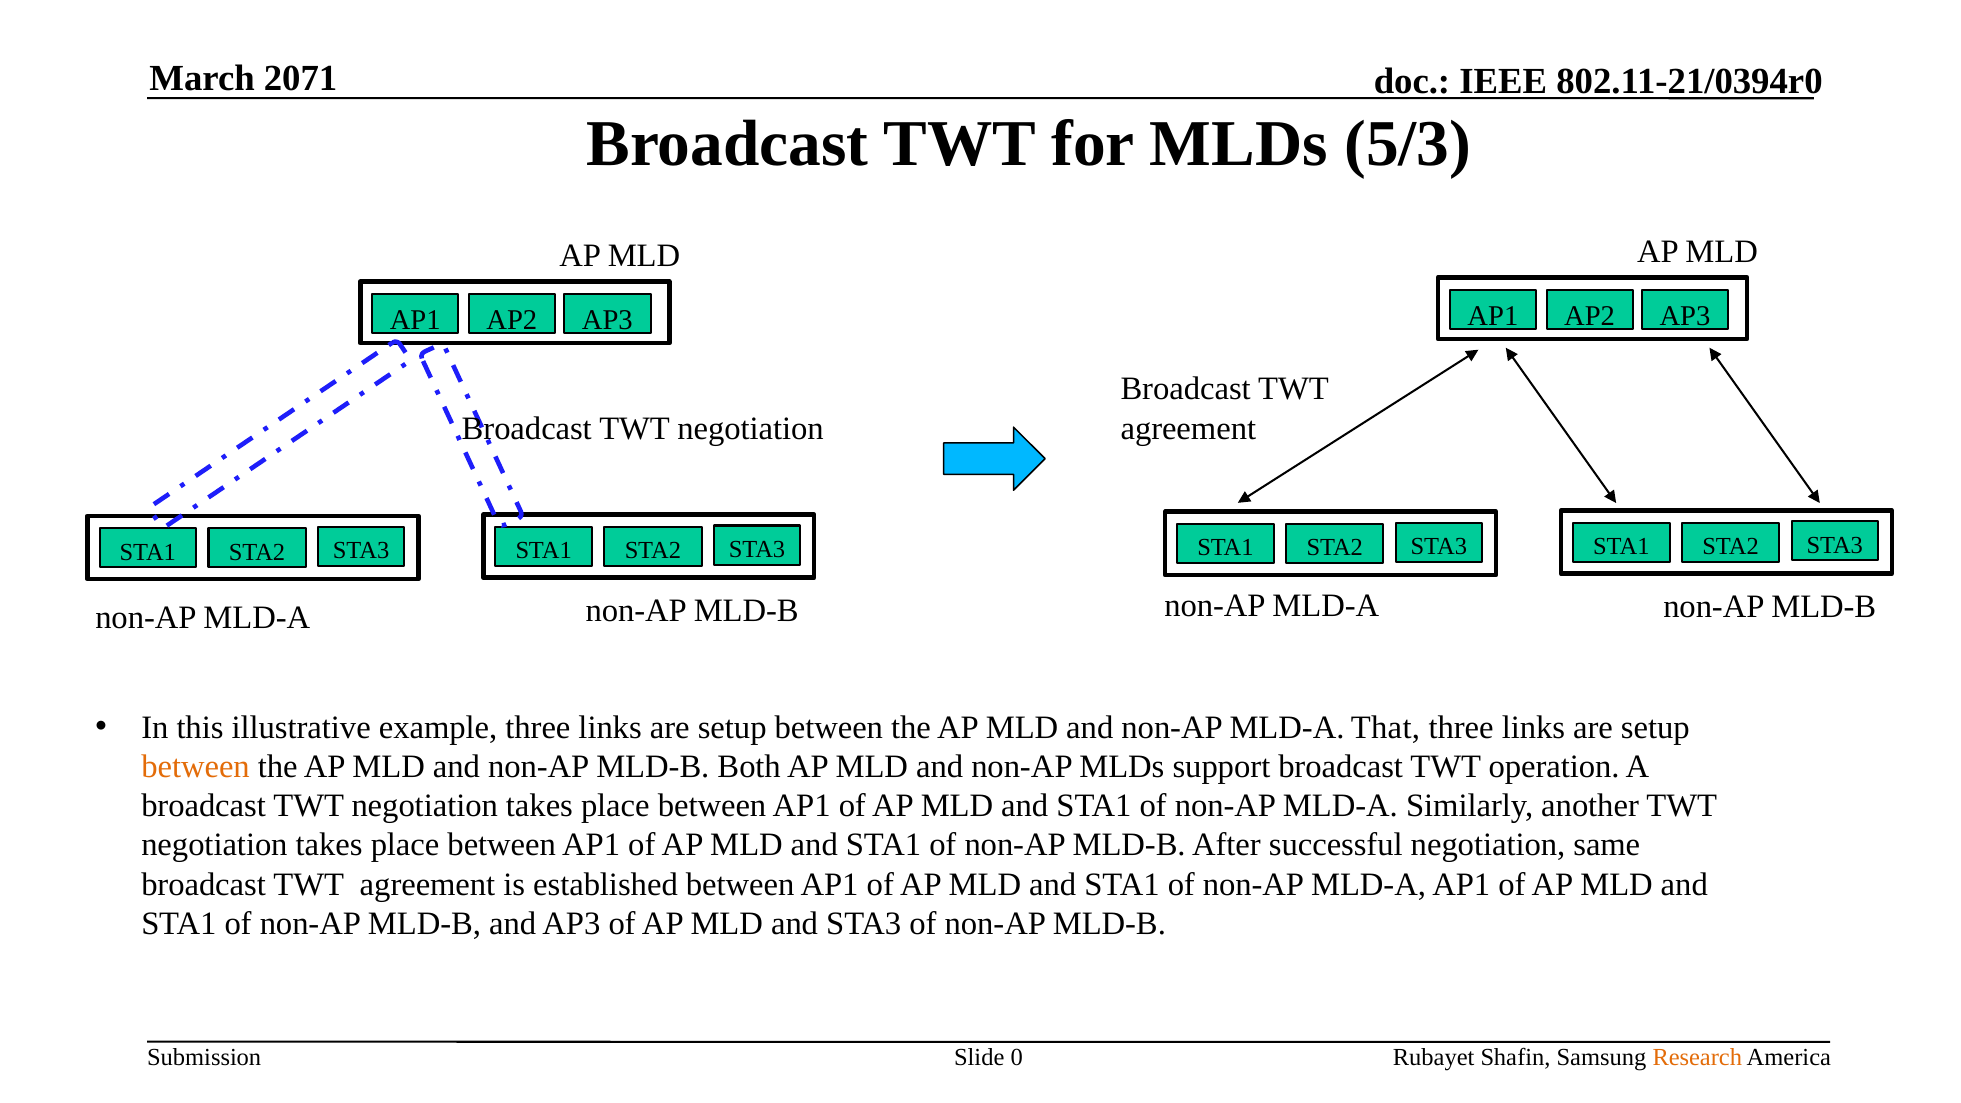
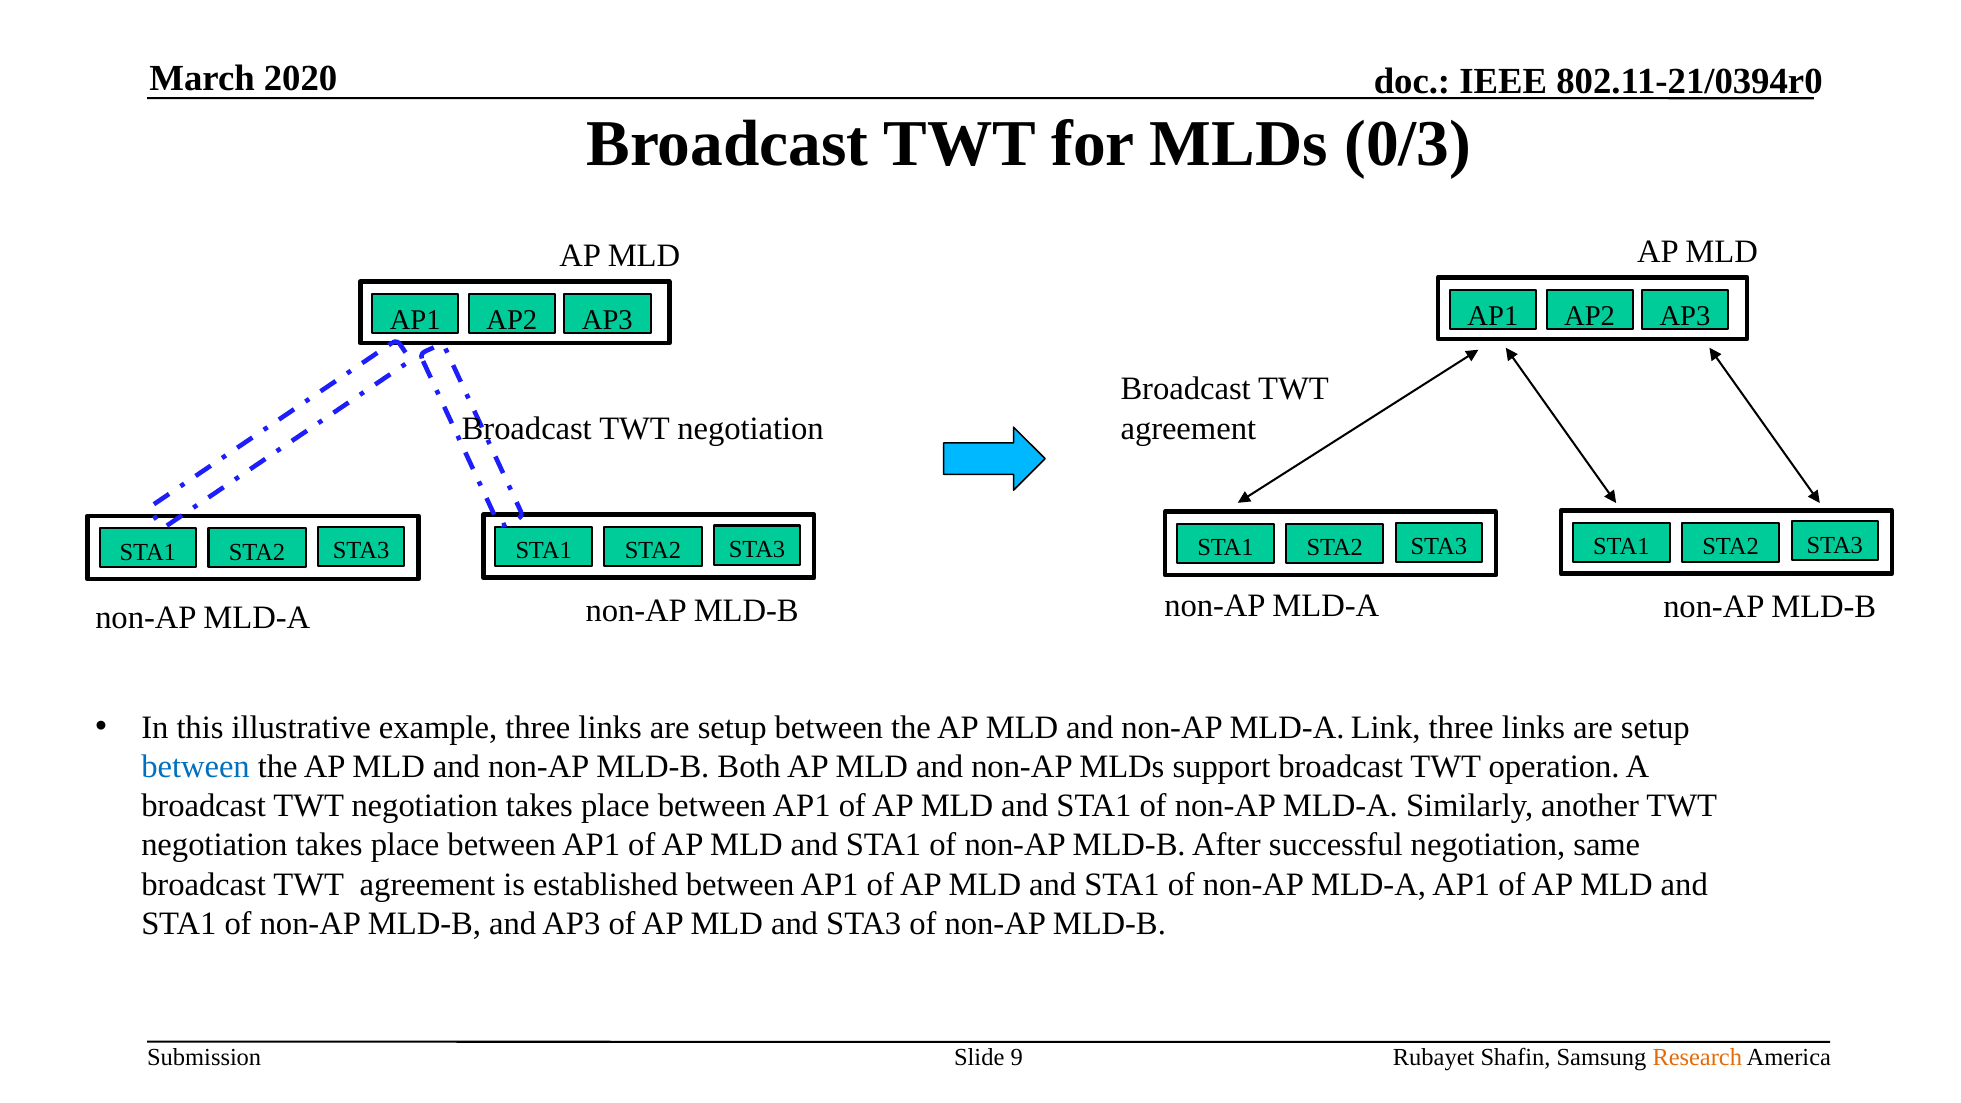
2071: 2071 -> 2020 (301, 78)
5/3: 5/3 -> 0/3 (1408, 144)
That: That -> Link (1386, 727)
between colour: orange -> blue (196, 767)
0: 0 -> 9 (1017, 1058)
